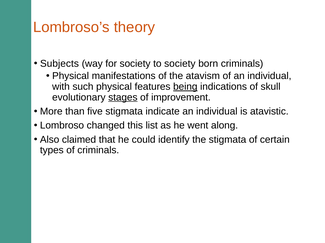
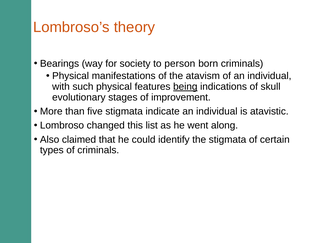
Subjects: Subjects -> Bearings (60, 64)
to society: society -> person (180, 64)
stages underline: present -> none (123, 98)
